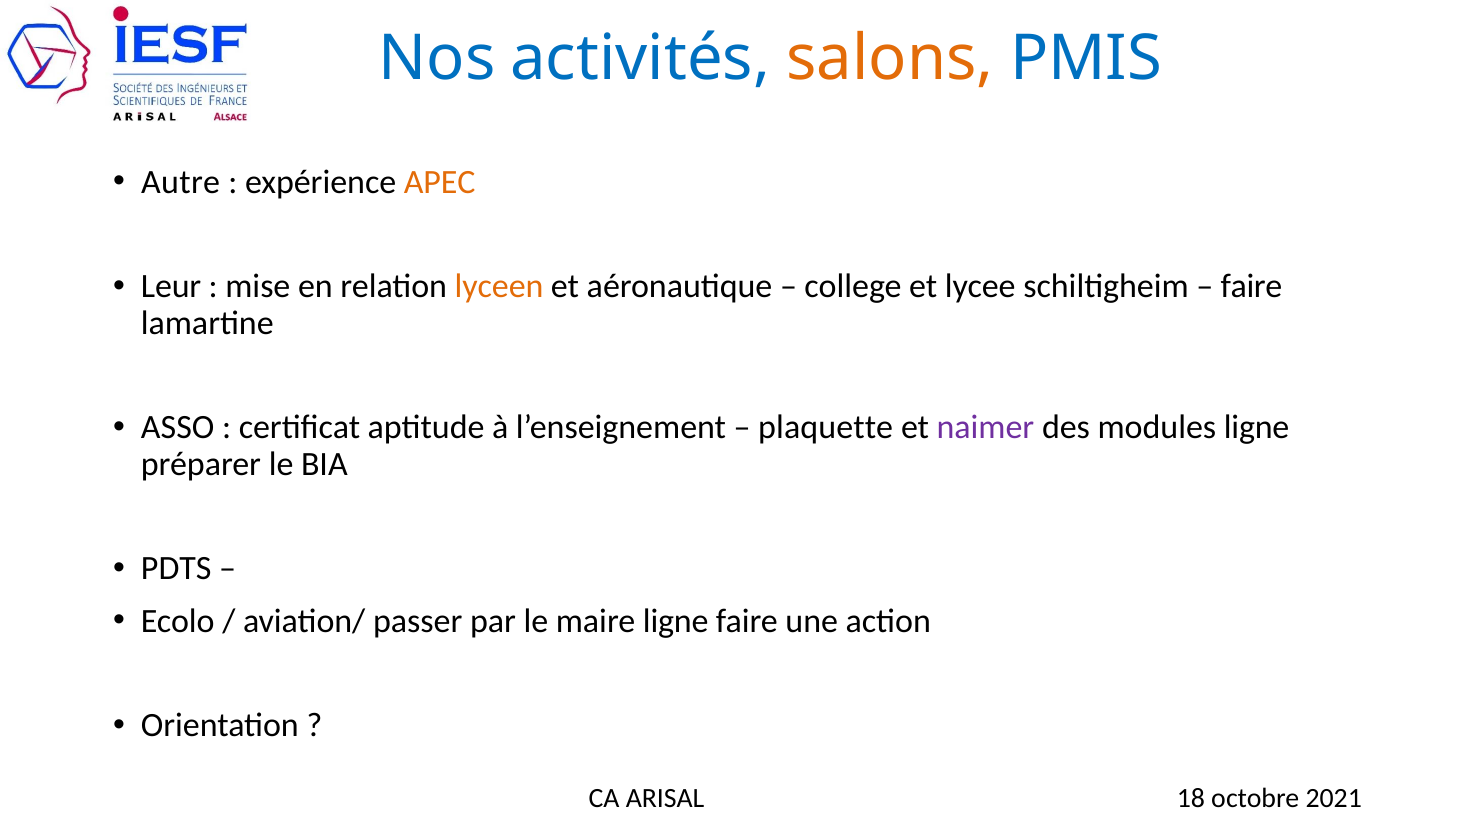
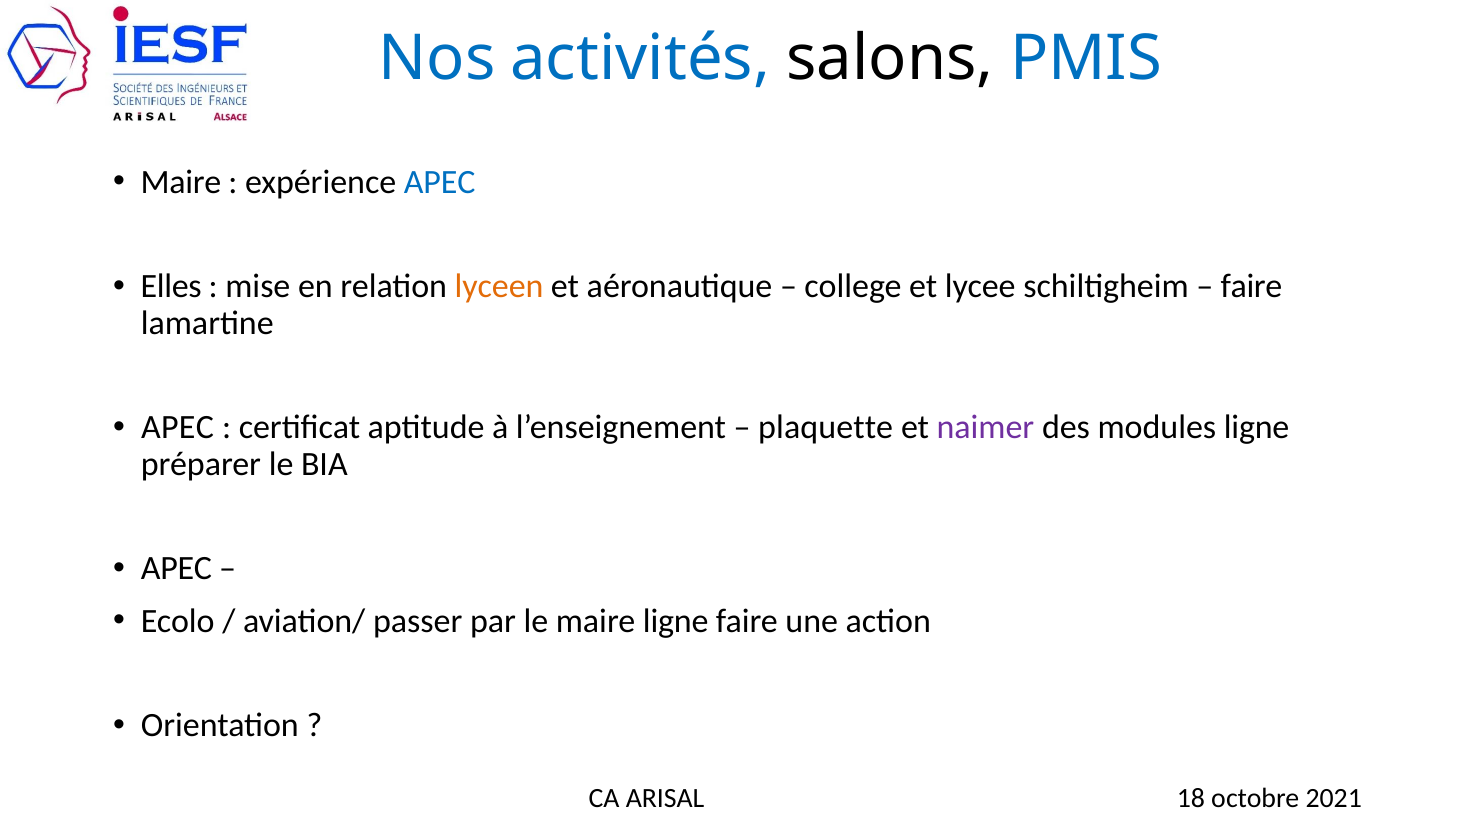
salons colour: orange -> black (890, 58)
Autre: Autre -> Maire (181, 182)
APEC colour: orange -> blue (440, 182)
Leur: Leur -> Elles (171, 286)
ASSO: ASSO -> APEC (178, 427)
PDTS: PDTS -> APEC (176, 568)
